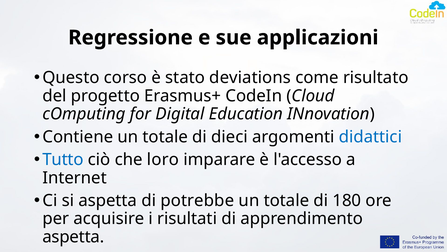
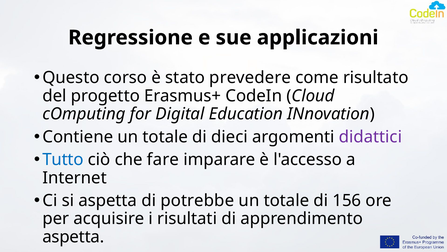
deviations: deviations -> prevedere (250, 78)
didattici colour: blue -> purple (370, 137)
loro: loro -> fare (163, 159)
180: 180 -> 156 (347, 200)
